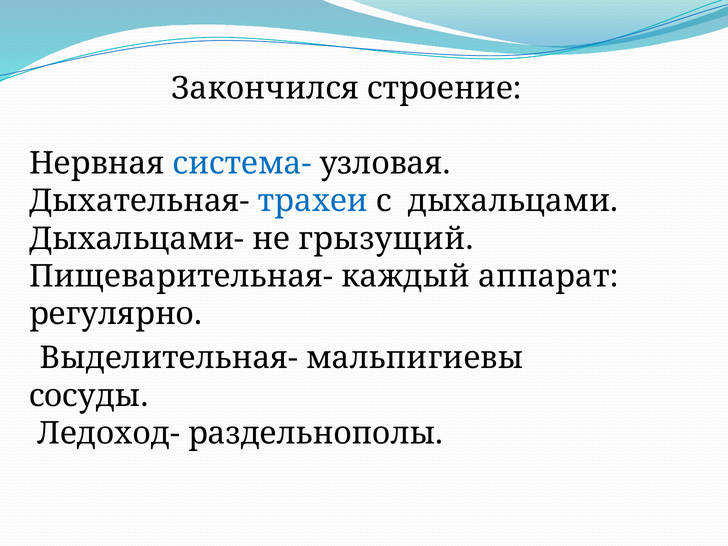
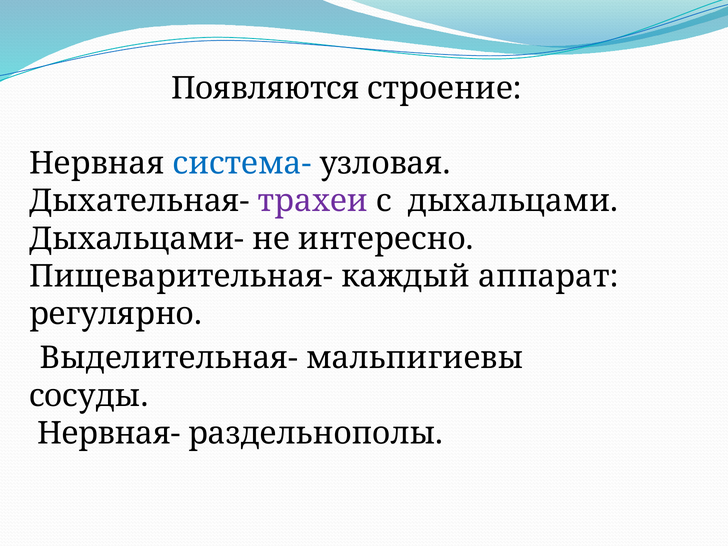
Закончился: Закончился -> Появляются (265, 88)
трахеи colour: blue -> purple (313, 201)
грызущий: грызущий -> интересно (386, 239)
Ледоход-: Ледоход- -> Нервная- (109, 433)
